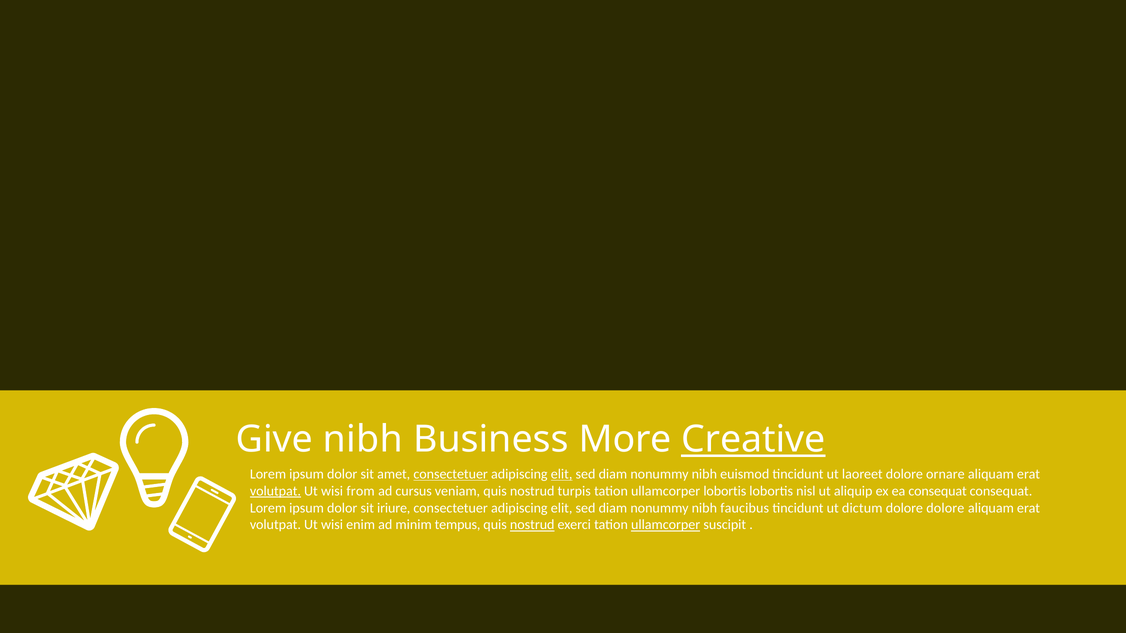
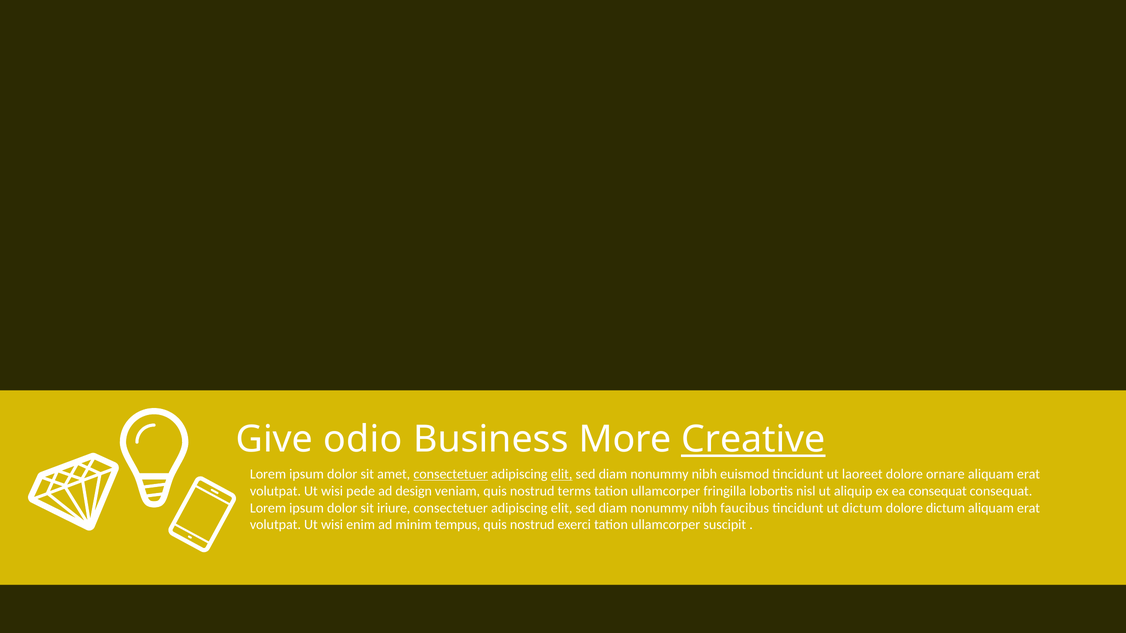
Give nibh: nibh -> odio (363, 440)
volutpat underline: present -> none (275, 491)
from: from -> pede (361, 491)
cursus: cursus -> design (414, 491)
turpis: turpis -> terms (574, 491)
ullamcorper lobortis: lobortis -> fringilla (725, 491)
dolore dolore: dolore -> dictum (945, 508)
nostrud underline: present -> none (532, 525)
ullamcorper underline: present -> none (666, 525)
